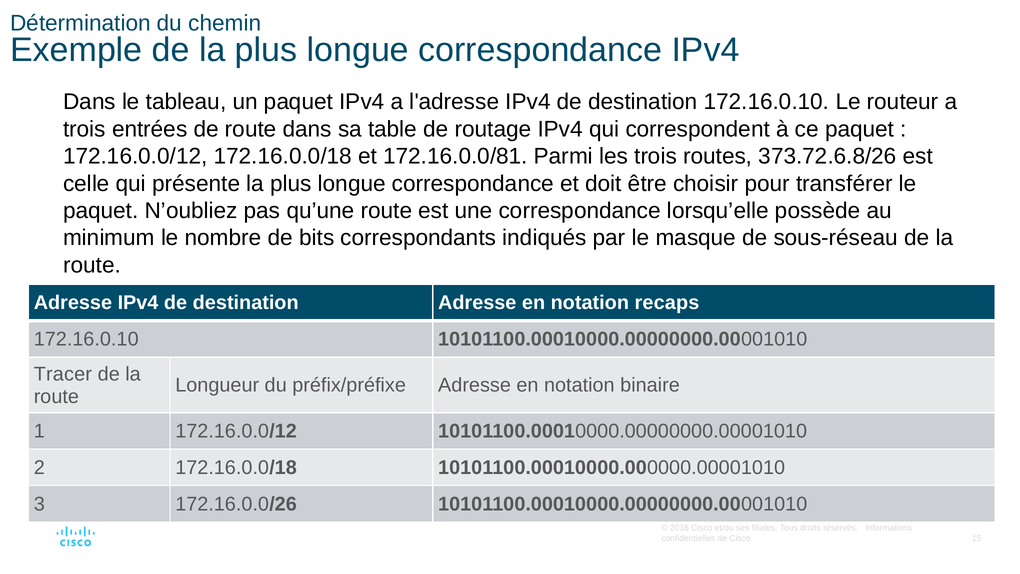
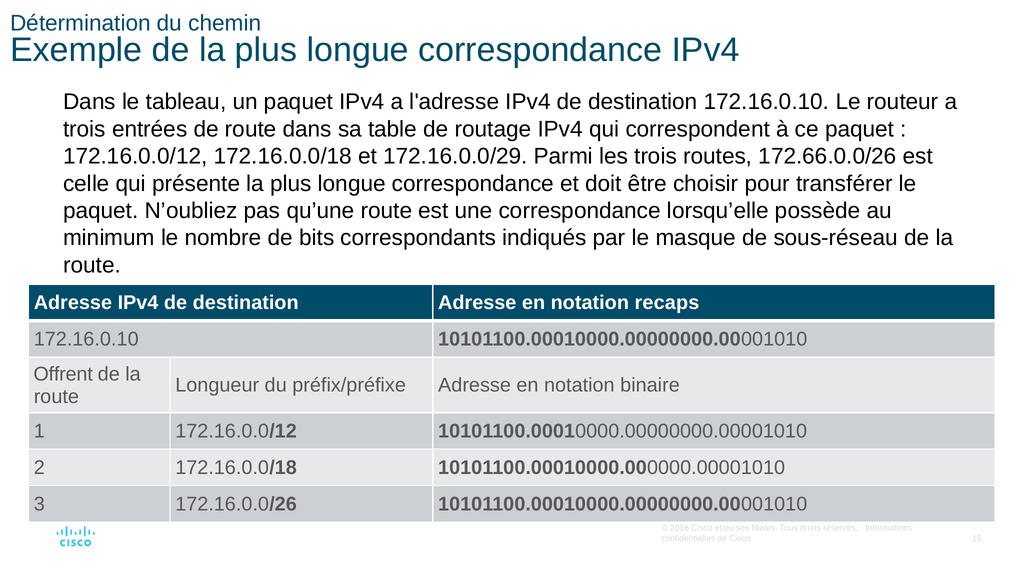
172.16.0.0/81: 172.16.0.0/81 -> 172.16.0.0/29 (455, 156)
373.72.6.8/26: 373.72.6.8/26 -> 172.66.0.0/26 (828, 156)
Tracer: Tracer -> Offrent (63, 374)
